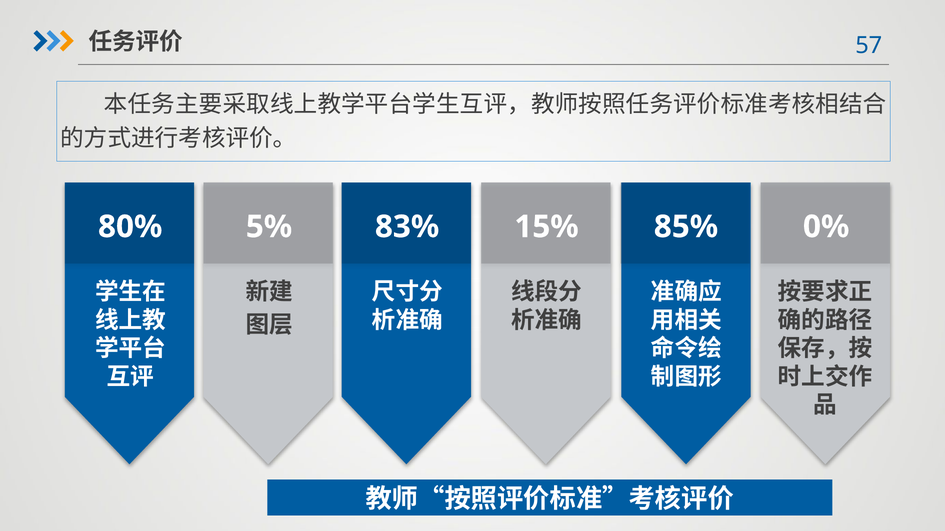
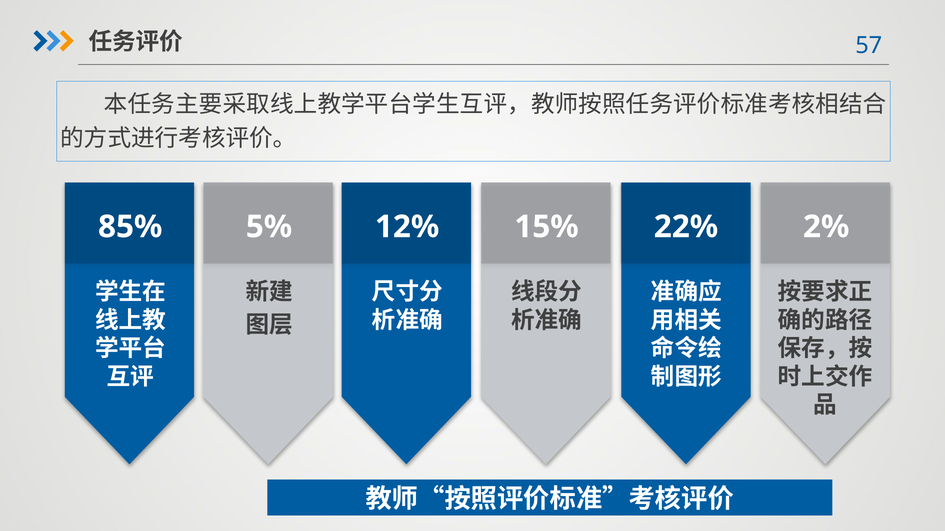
80%: 80% -> 85% (130, 227)
83%: 83% -> 12% (407, 227)
85%: 85% -> 22% (686, 227)
0%: 0% -> 2% (826, 227)
